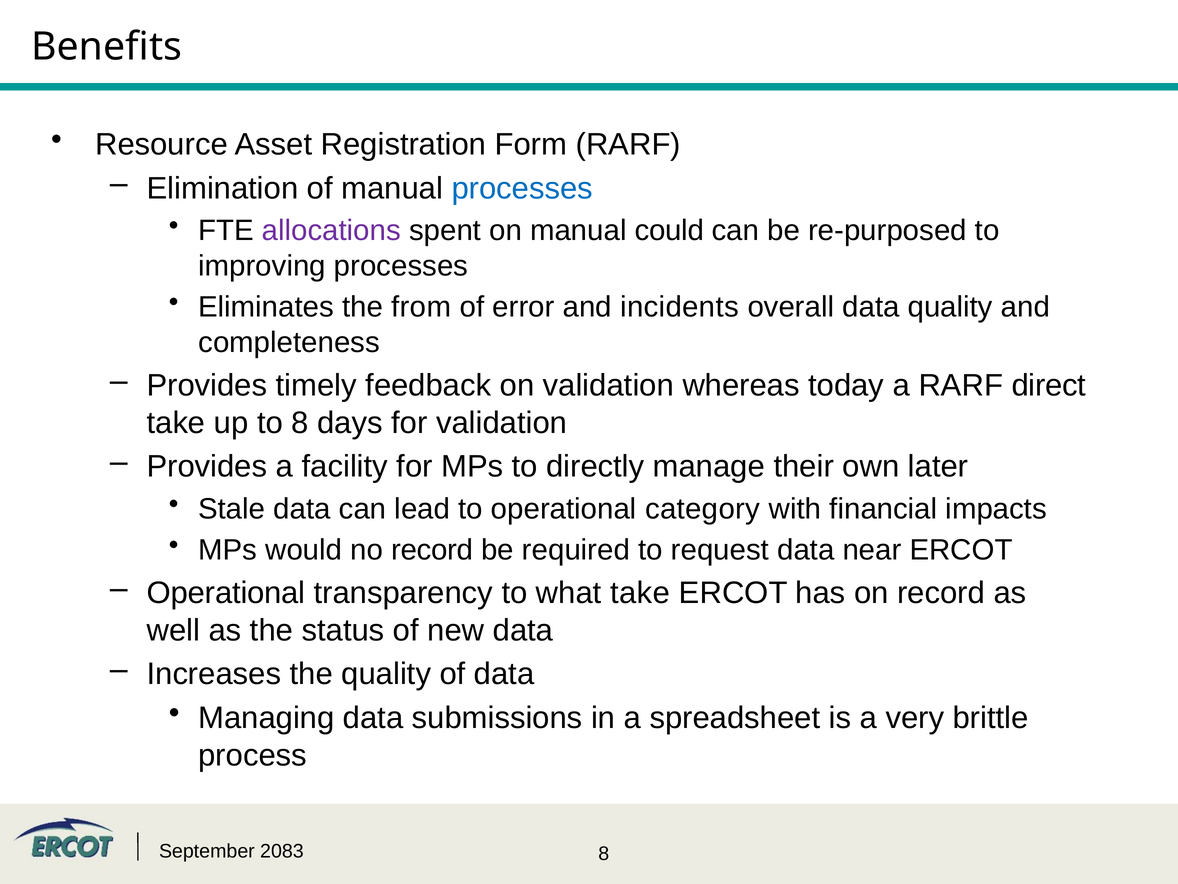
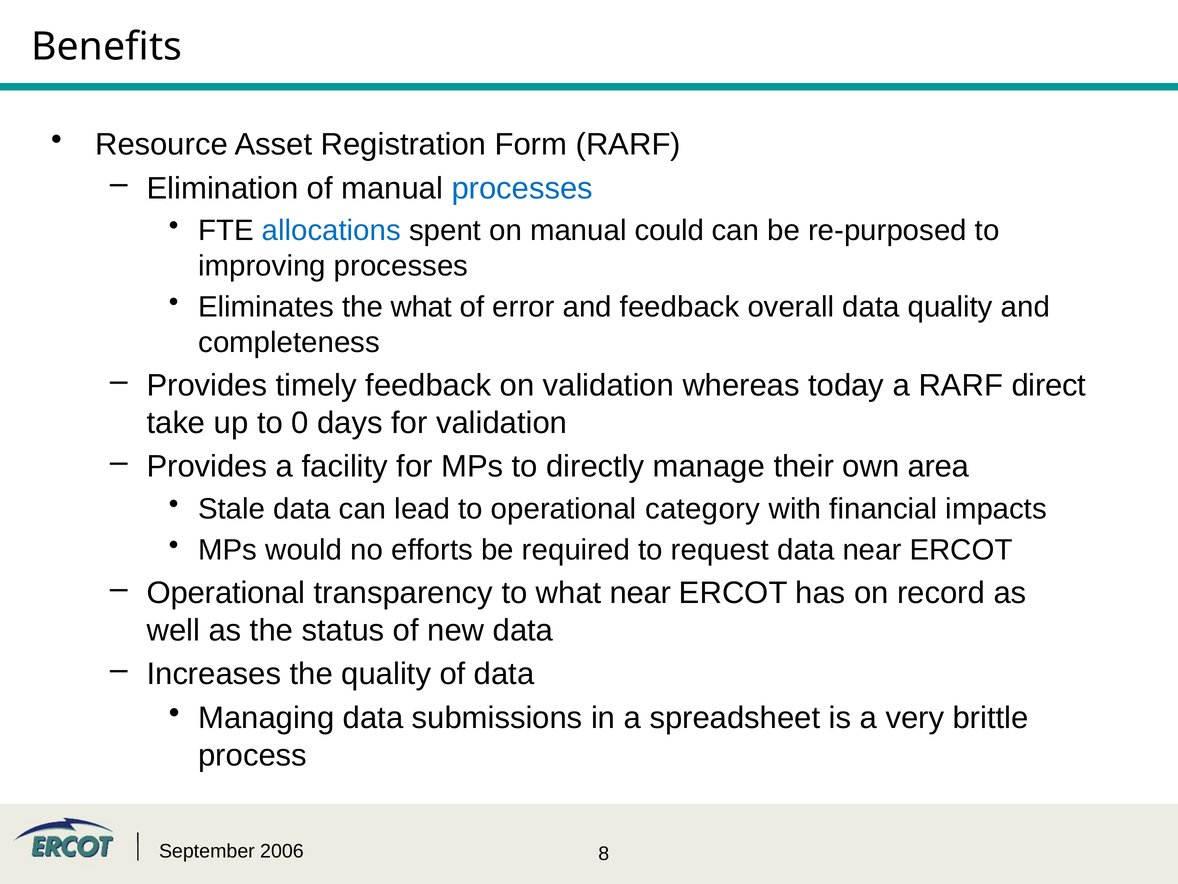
allocations colour: purple -> blue (331, 230)
the from: from -> what (422, 307)
and incidents: incidents -> feedback (680, 307)
to 8: 8 -> 0 (300, 423)
later: later -> area (938, 466)
no record: record -> efforts (432, 550)
what take: take -> near (640, 593)
2083: 2083 -> 2006 (282, 851)
